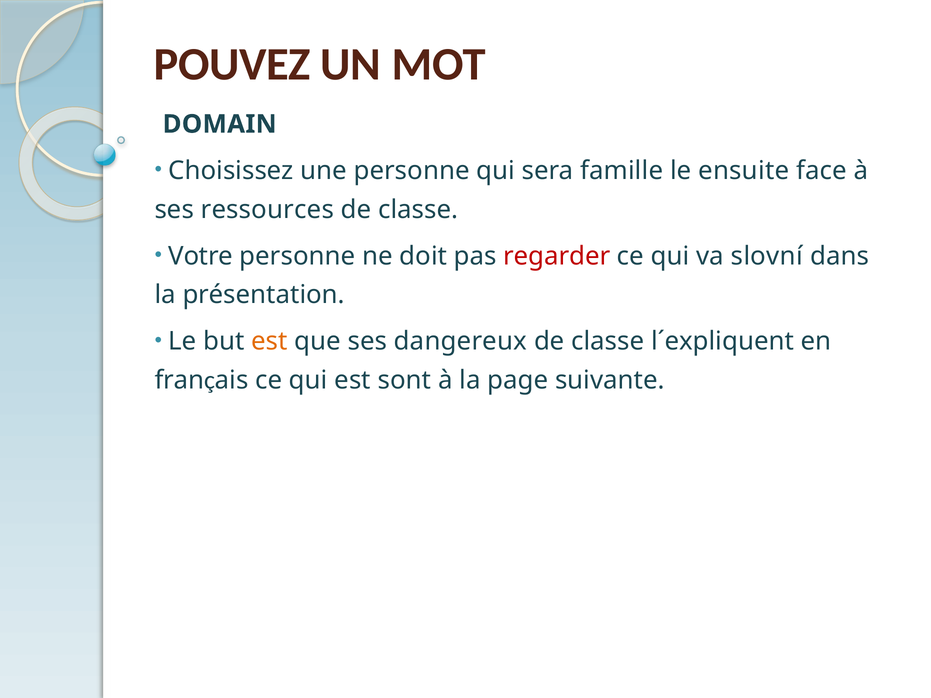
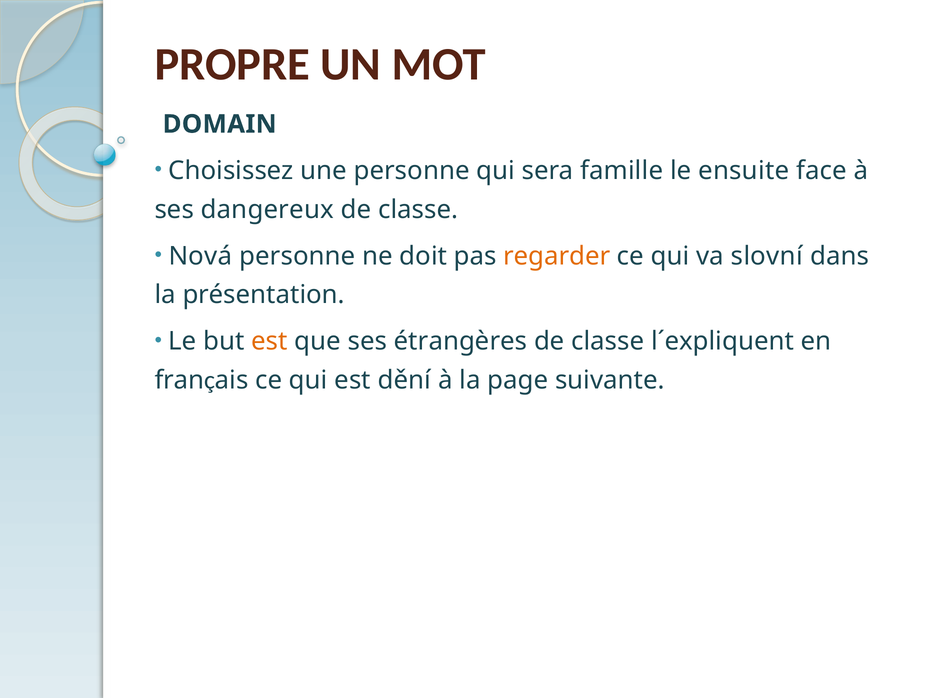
POUVEZ: POUVEZ -> PROPRE (232, 65)
ressources: ressources -> dangereux (267, 210)
Votre: Votre -> Nová (200, 256)
regarder colour: red -> orange (557, 256)
dangereux: dangereux -> étrangères (461, 341)
sont: sont -> dění (404, 380)
